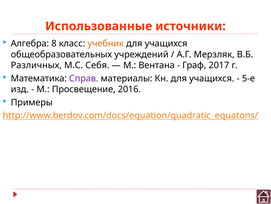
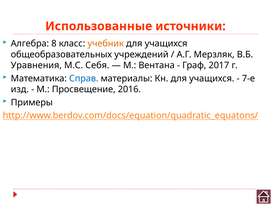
Различных: Различных -> Уравнения (36, 65)
Справ colour: purple -> blue (84, 78)
5-е: 5-е -> 7-е (248, 78)
